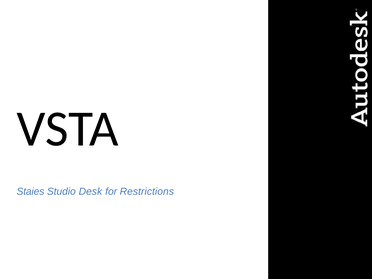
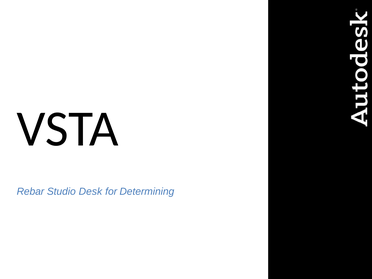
Staies: Staies -> Rebar (30, 192)
Restrictions: Restrictions -> Determining (147, 192)
